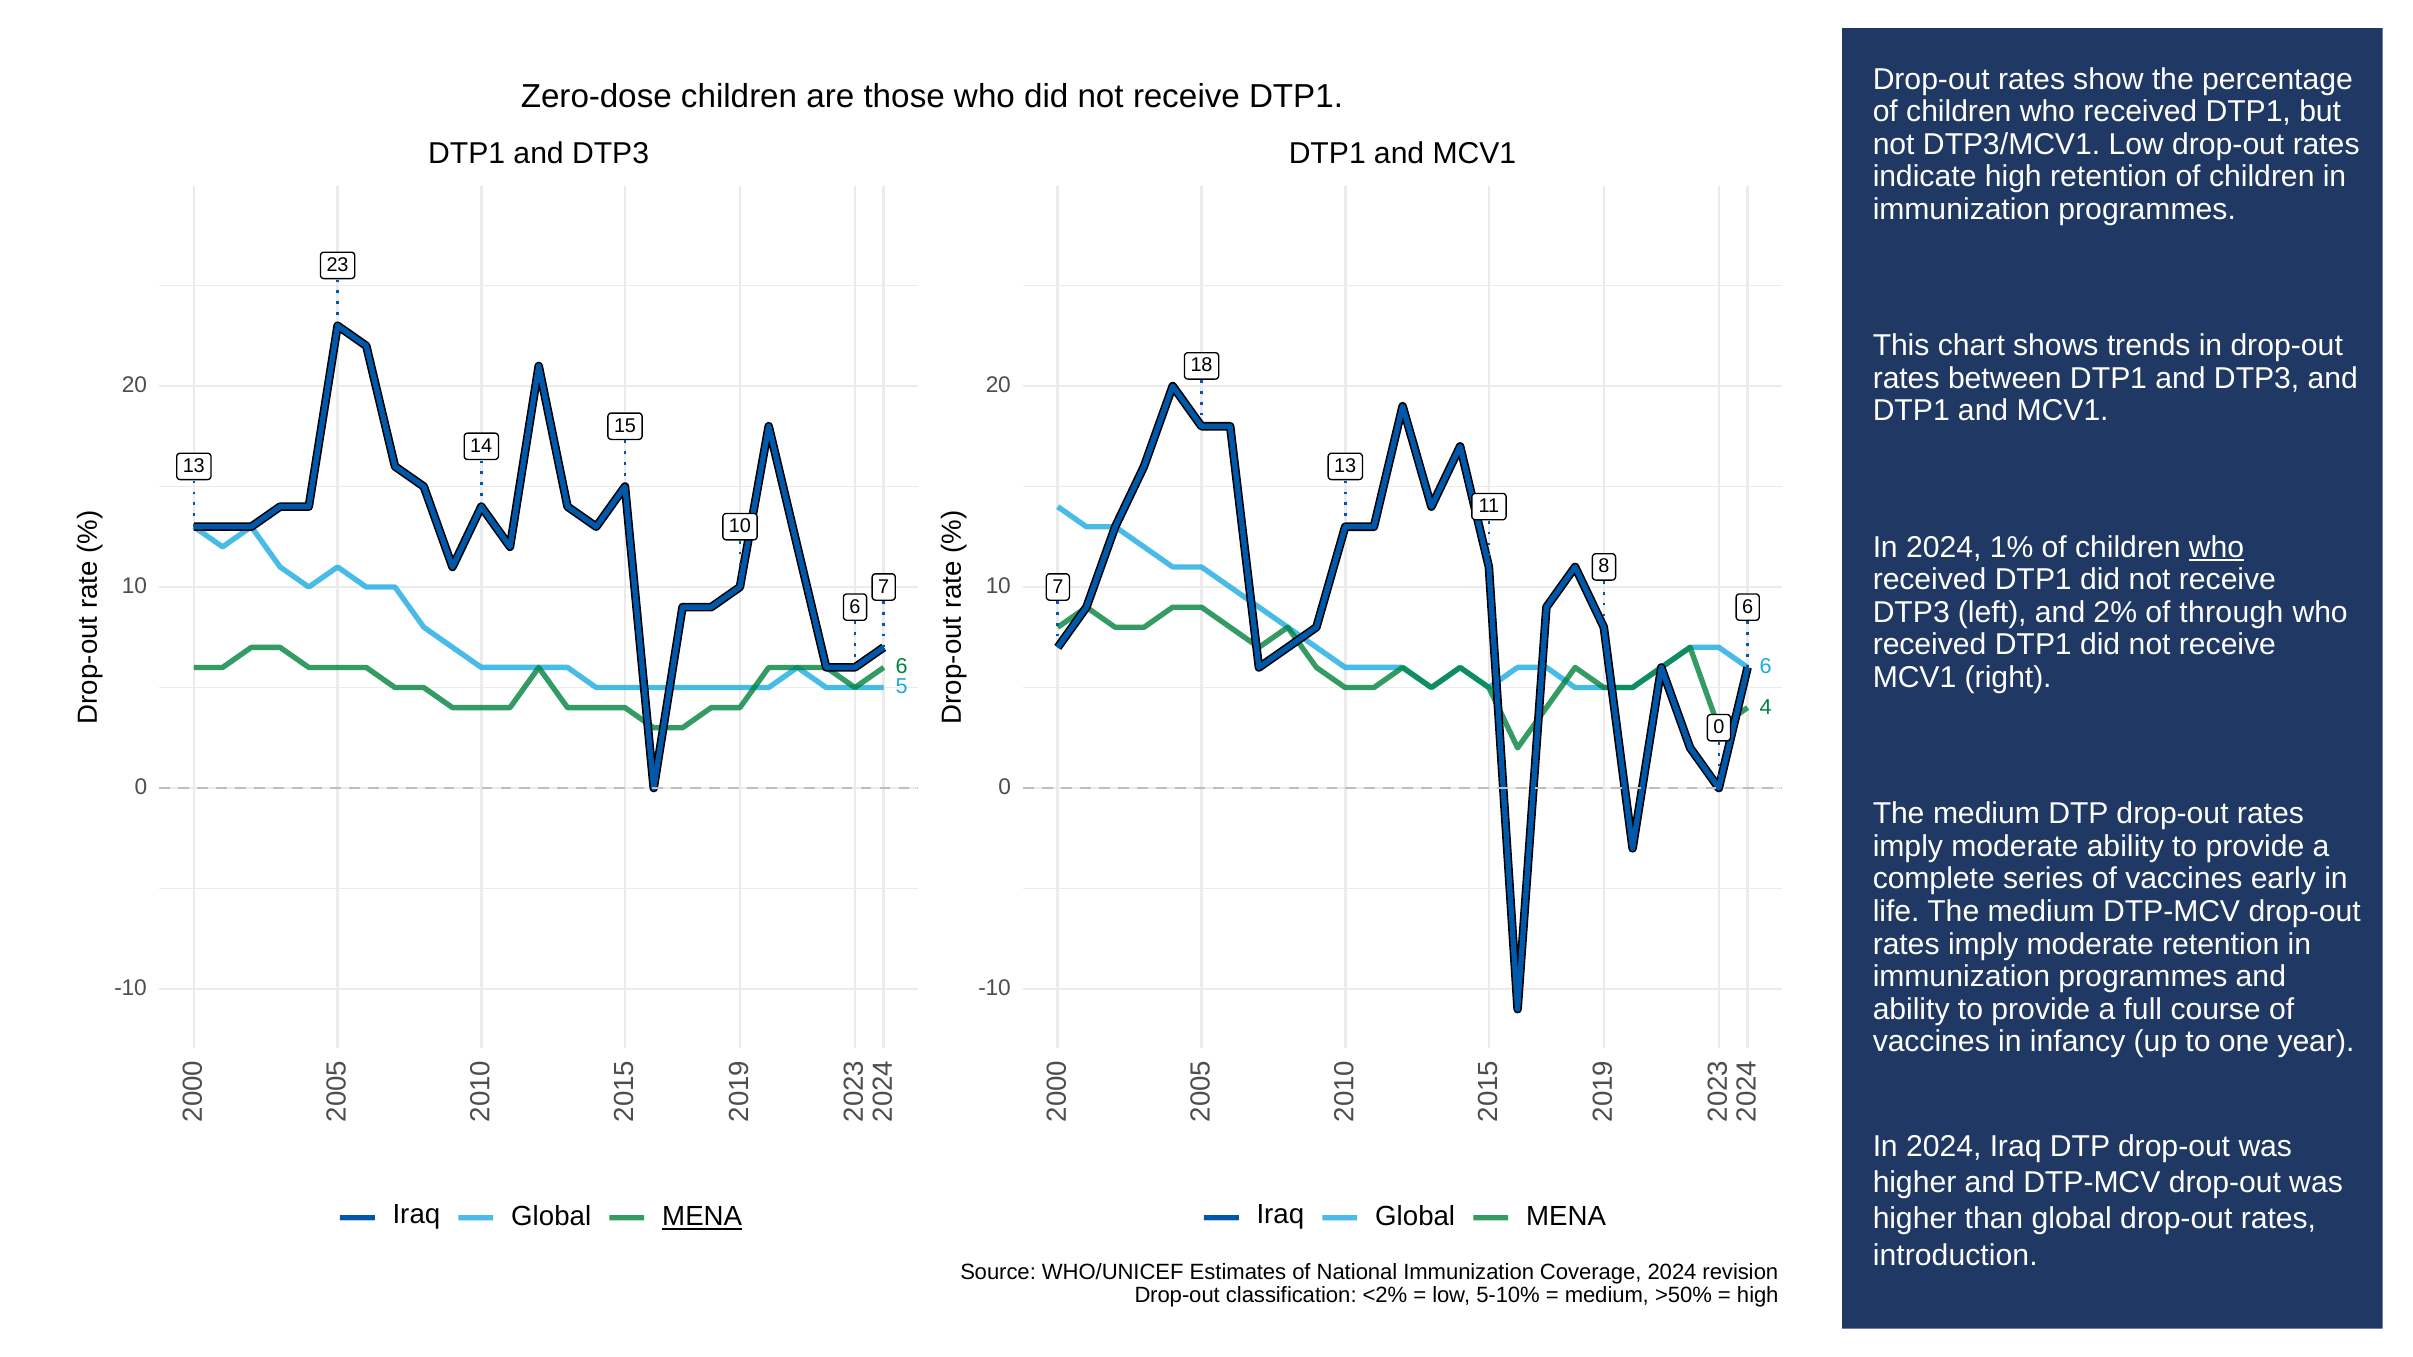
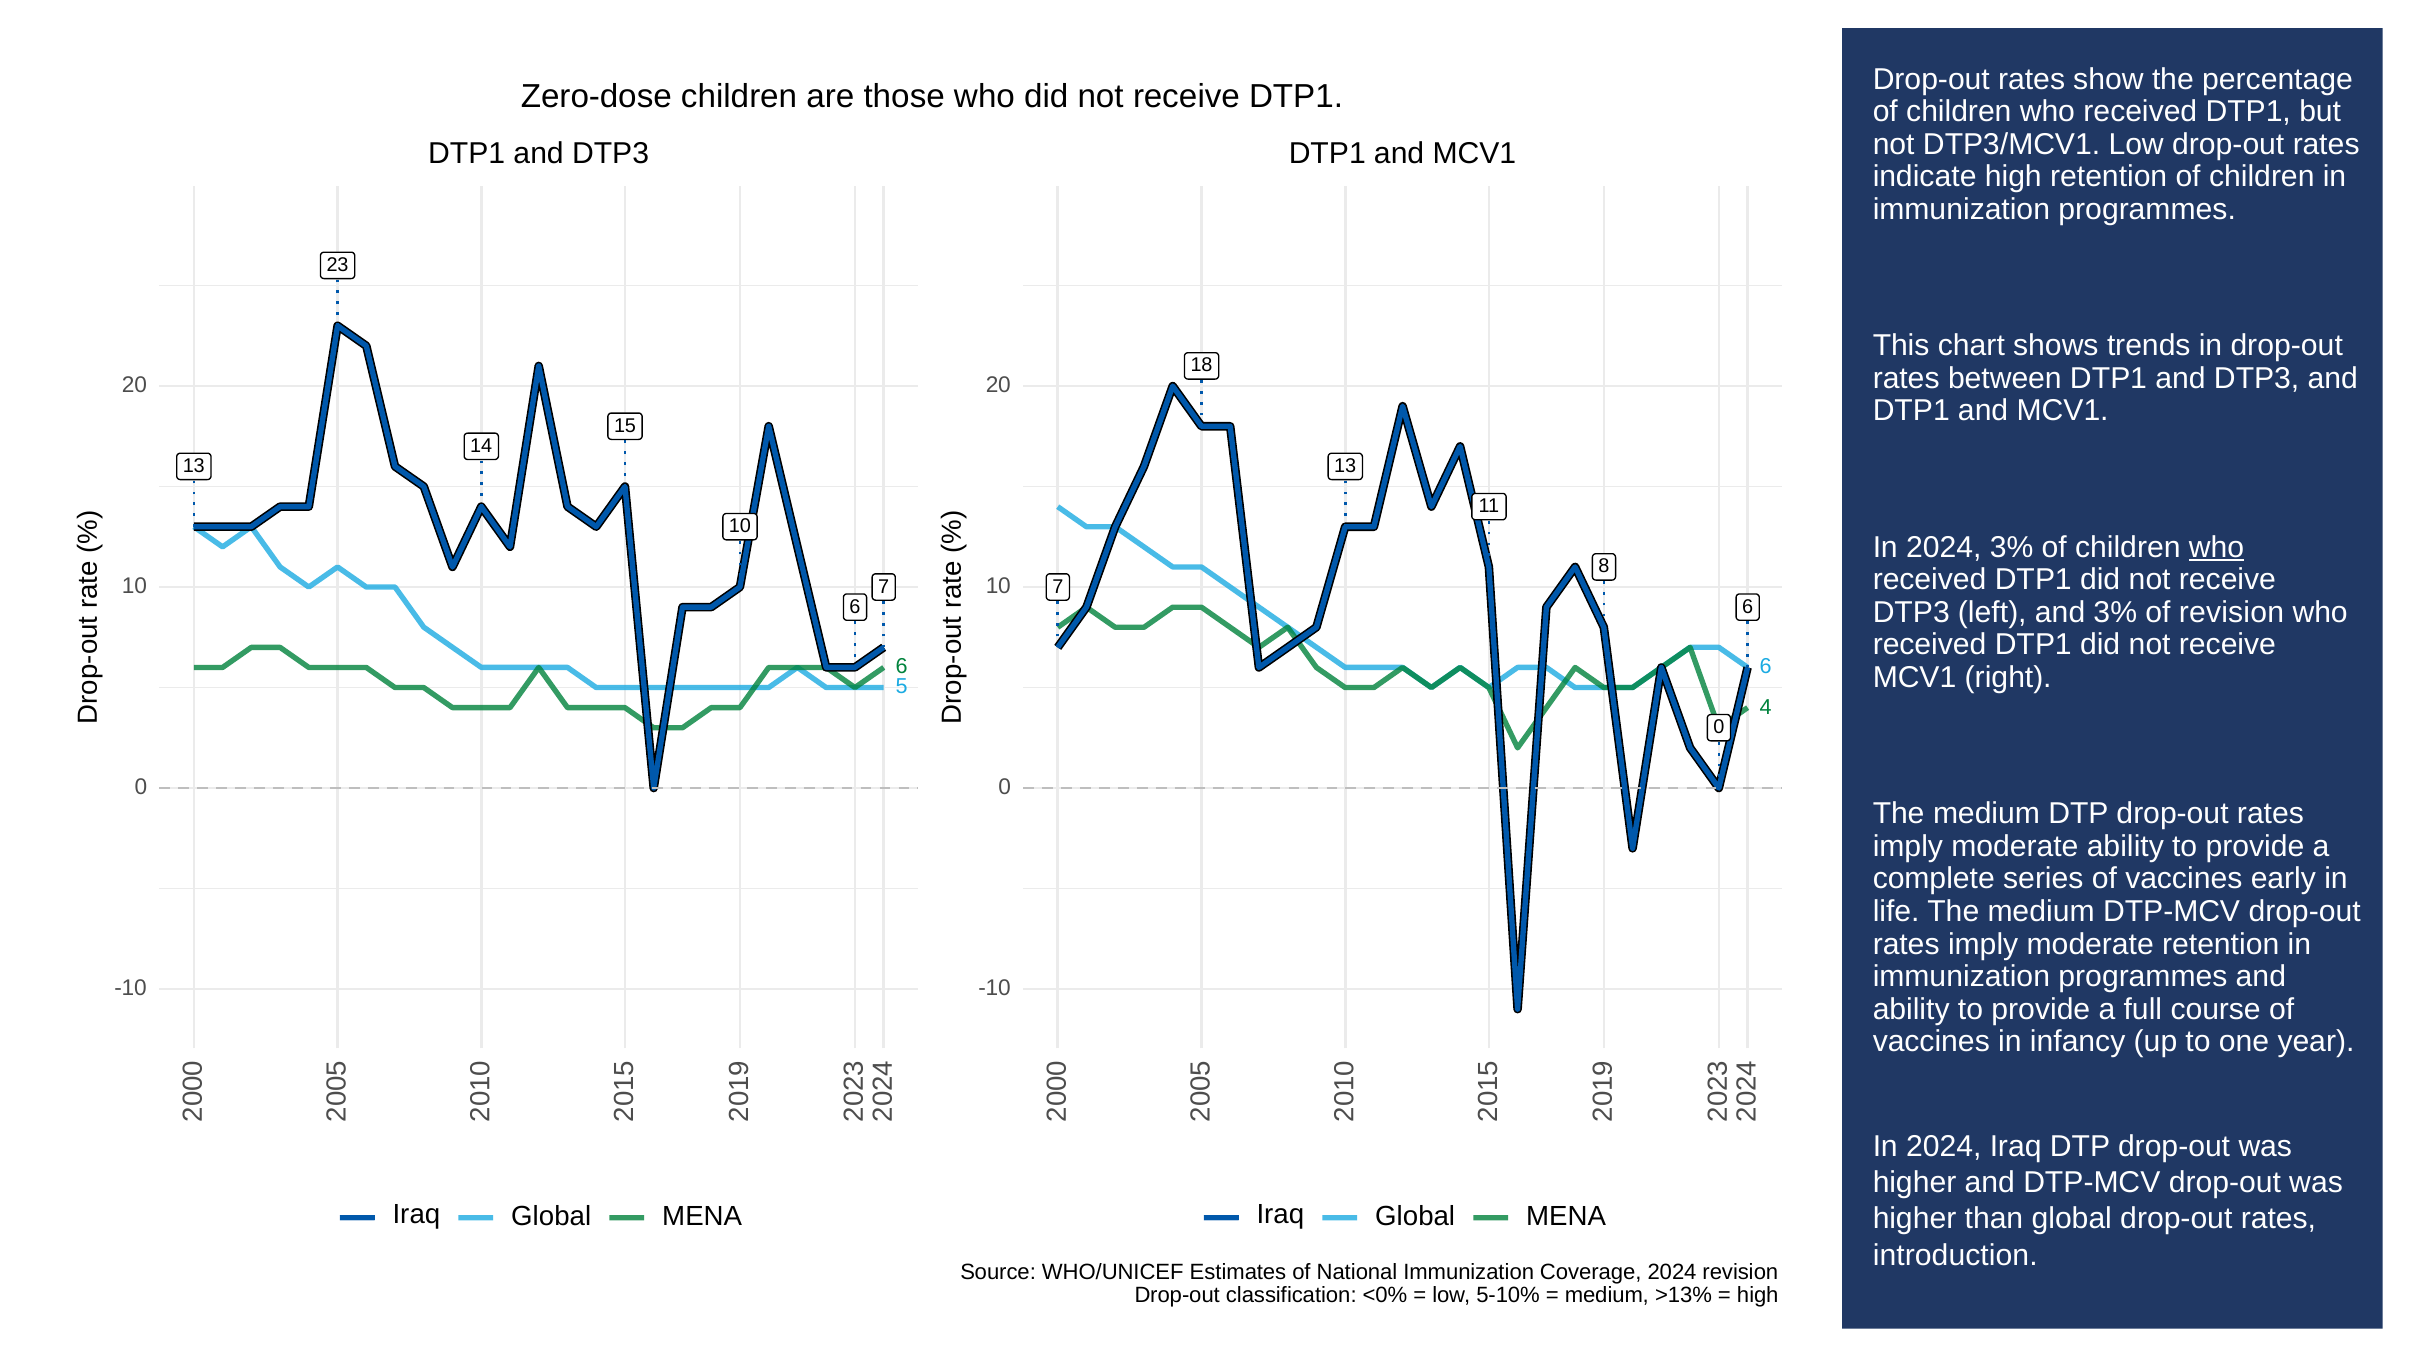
2024 1%: 1% -> 3% (2012, 547)
and 2%: 2% -> 3% (2115, 613)
of through: through -> revision (2231, 613)
MENA underline: present -> none (702, 1217)
<2%: <2% -> <0% (1385, 1296)
>50%: >50% -> >13% (1684, 1296)
